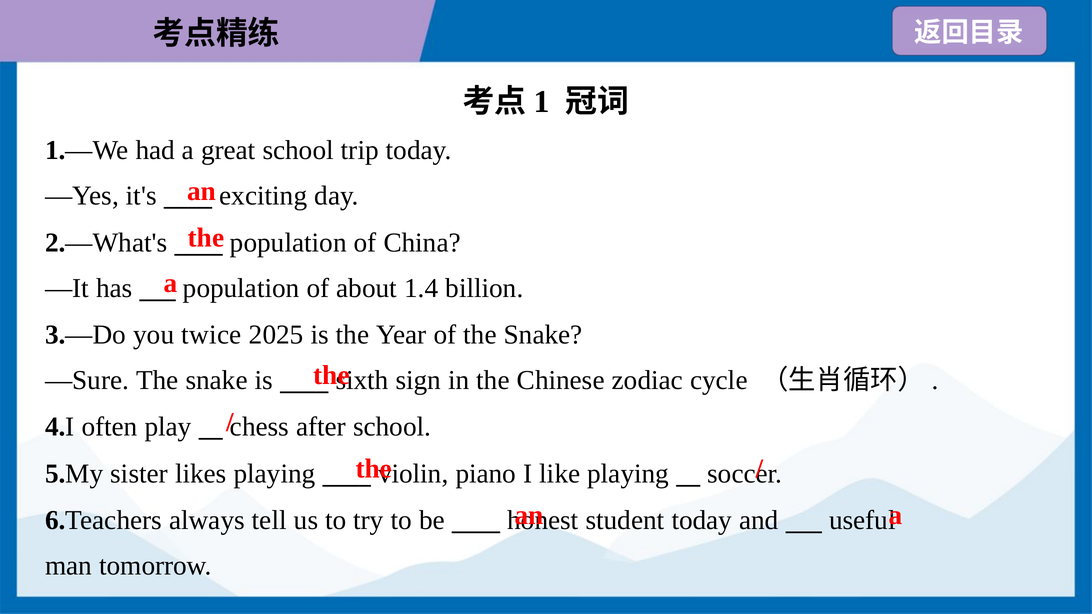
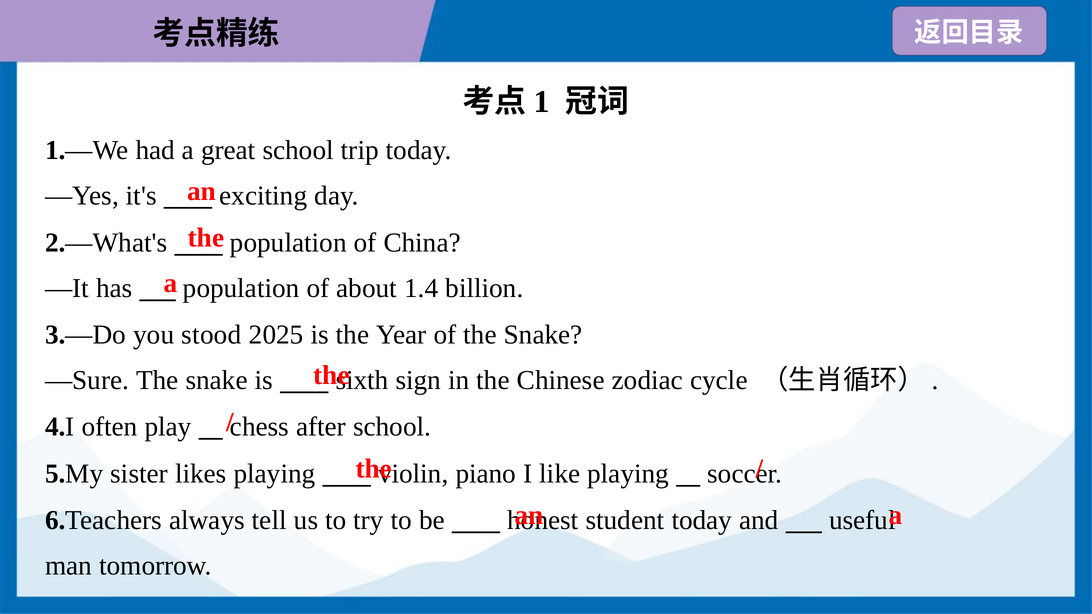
twice: twice -> stood (211, 335)
